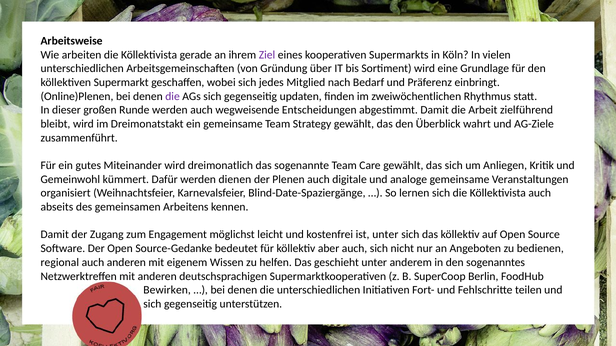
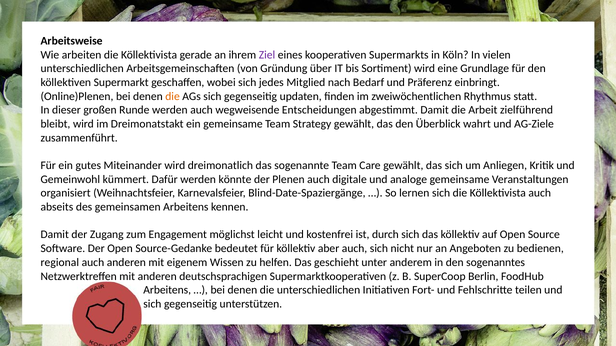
die colour: purple -> orange (173, 96)
dienen: dienen -> könnte (235, 180)
ist unter: unter -> durch (385, 235)
Bewirken: Bewirken -> Arbeitens (167, 290)
